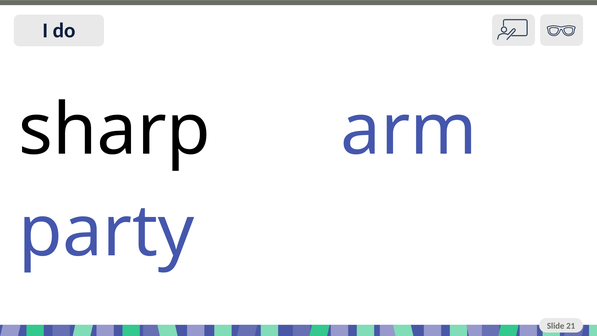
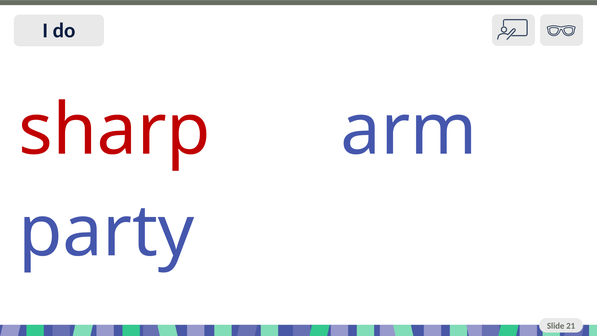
sharp colour: black -> red (114, 130)
